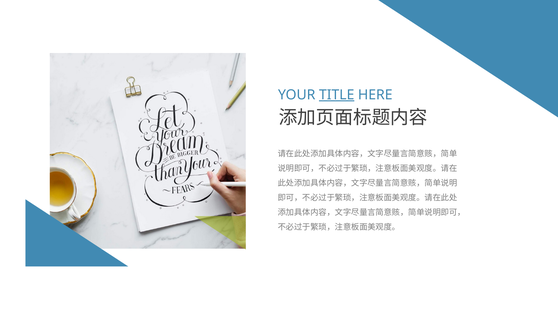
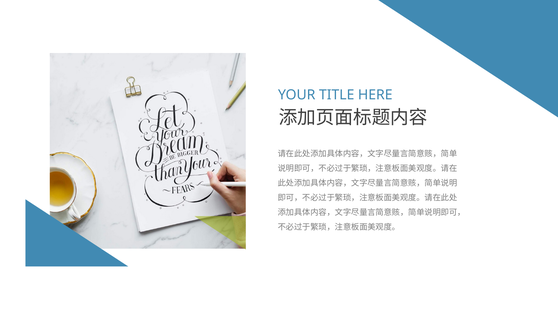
TITLE underline: present -> none (337, 95)
